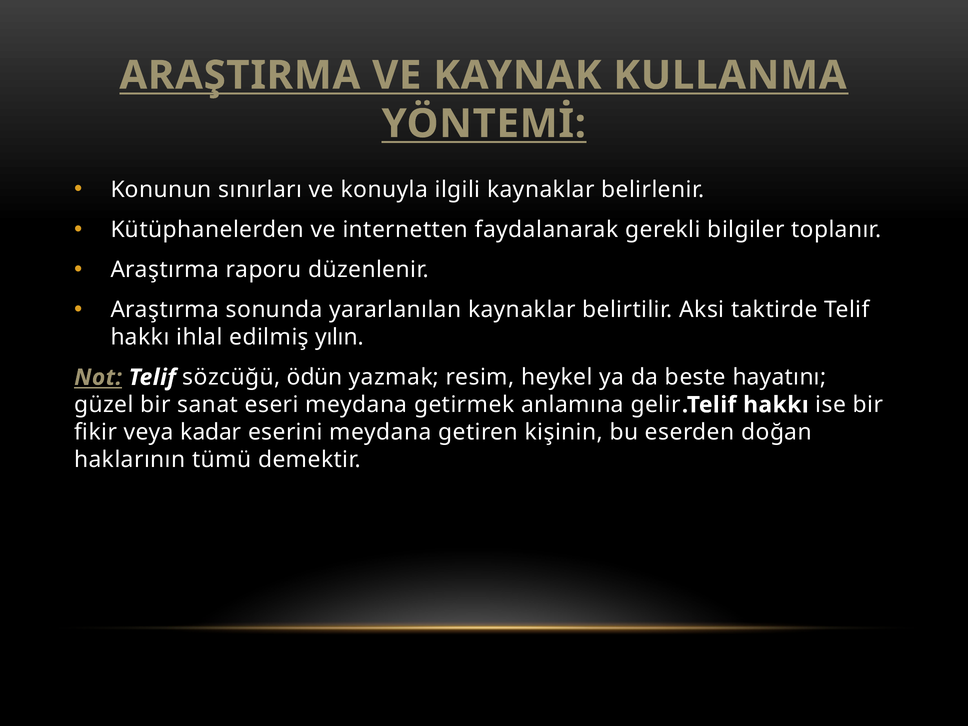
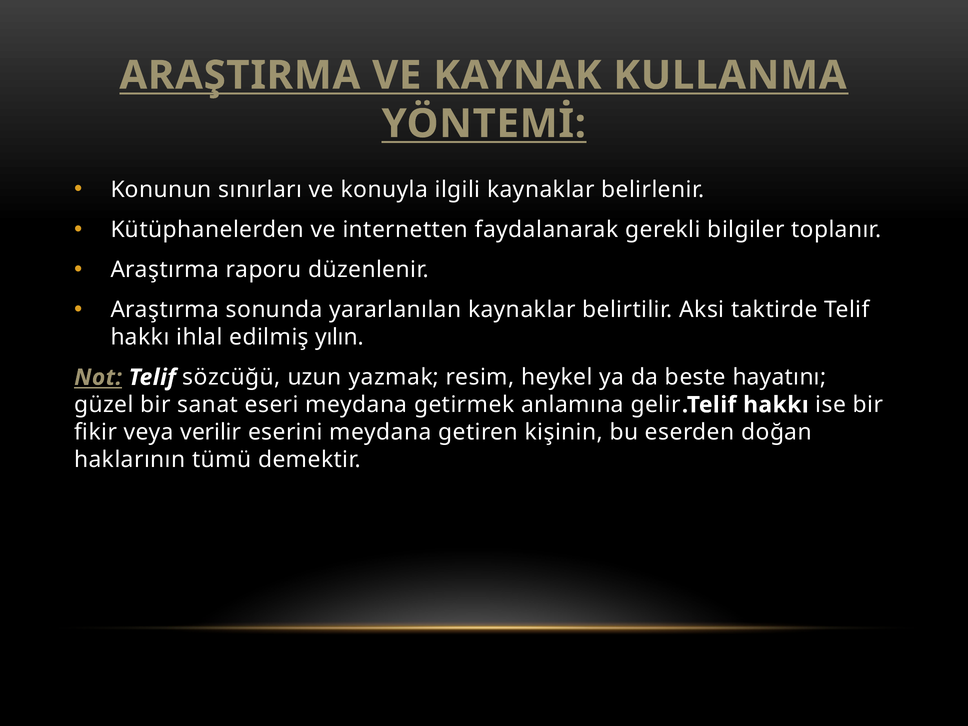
ödün: ödün -> uzun (314, 377)
kadar: kadar -> verilir (211, 432)
